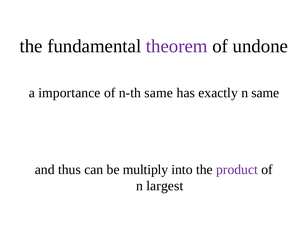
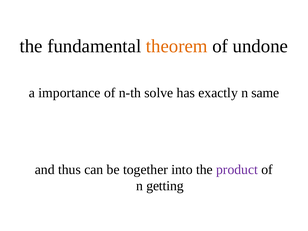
theorem colour: purple -> orange (177, 46)
n-th same: same -> solve (159, 93)
multiply: multiply -> together (145, 170)
largest: largest -> getting (165, 186)
